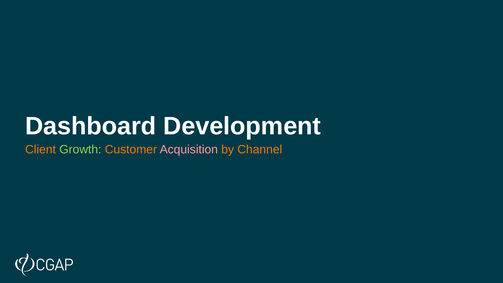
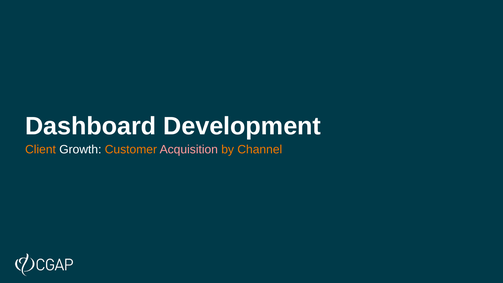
Growth colour: light green -> white (80, 150)
